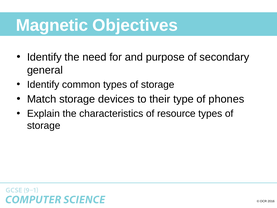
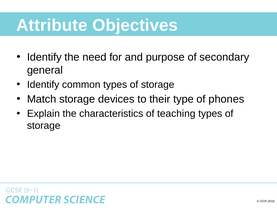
Magnetic: Magnetic -> Attribute (52, 25)
resource: resource -> teaching (176, 114)
